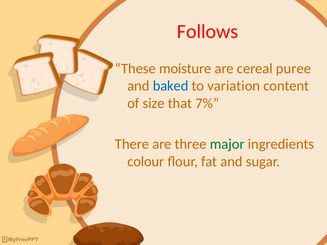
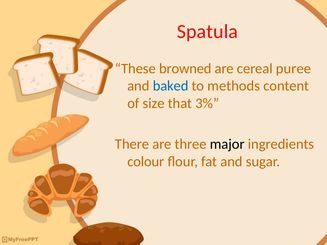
Follows: Follows -> Spatula (207, 32)
moisture: moisture -> browned (185, 69)
variation: variation -> methods (234, 86)
7%: 7% -> 3% (207, 103)
major colour: green -> black (227, 144)
